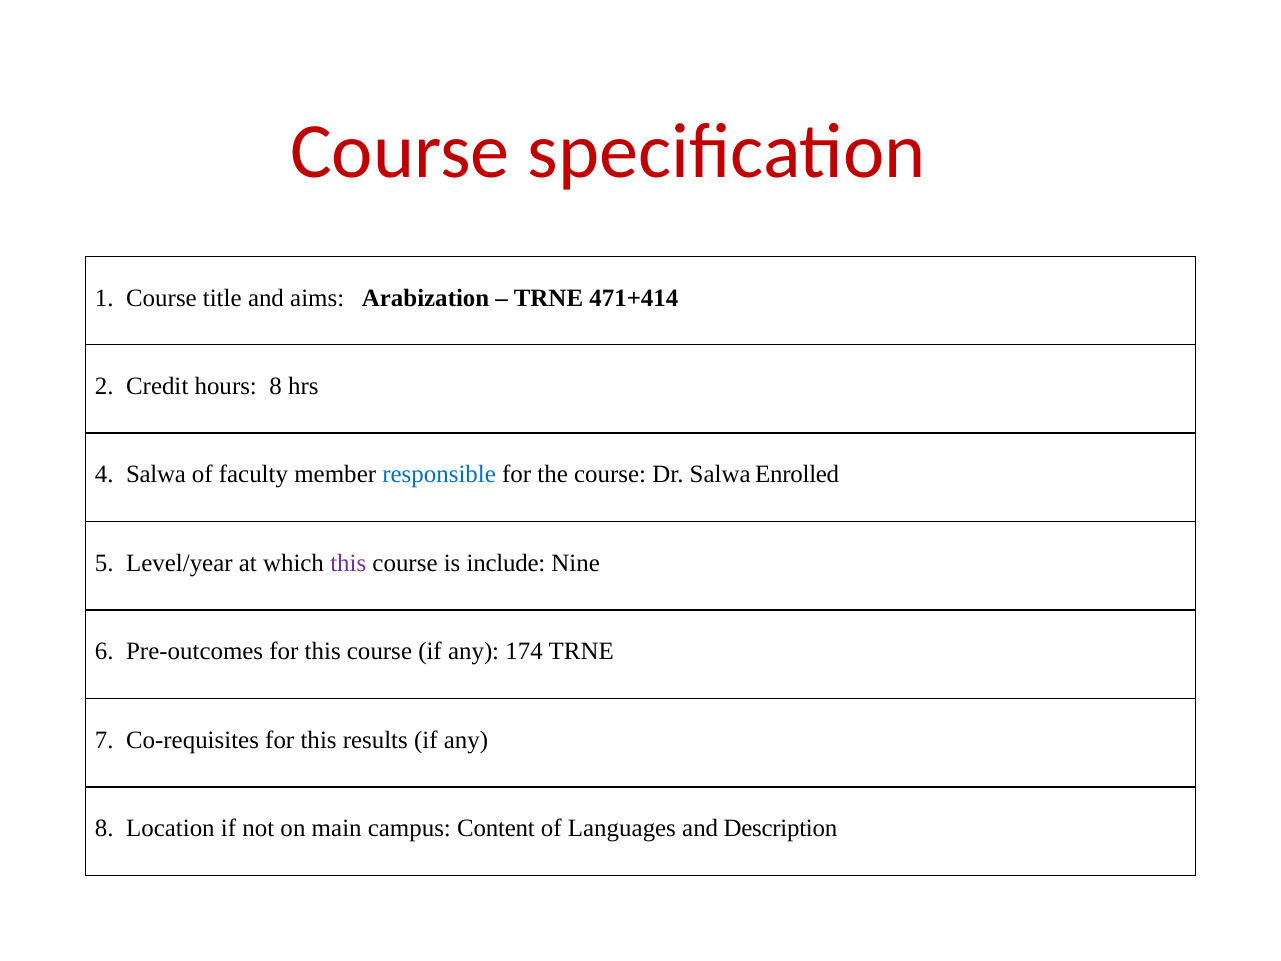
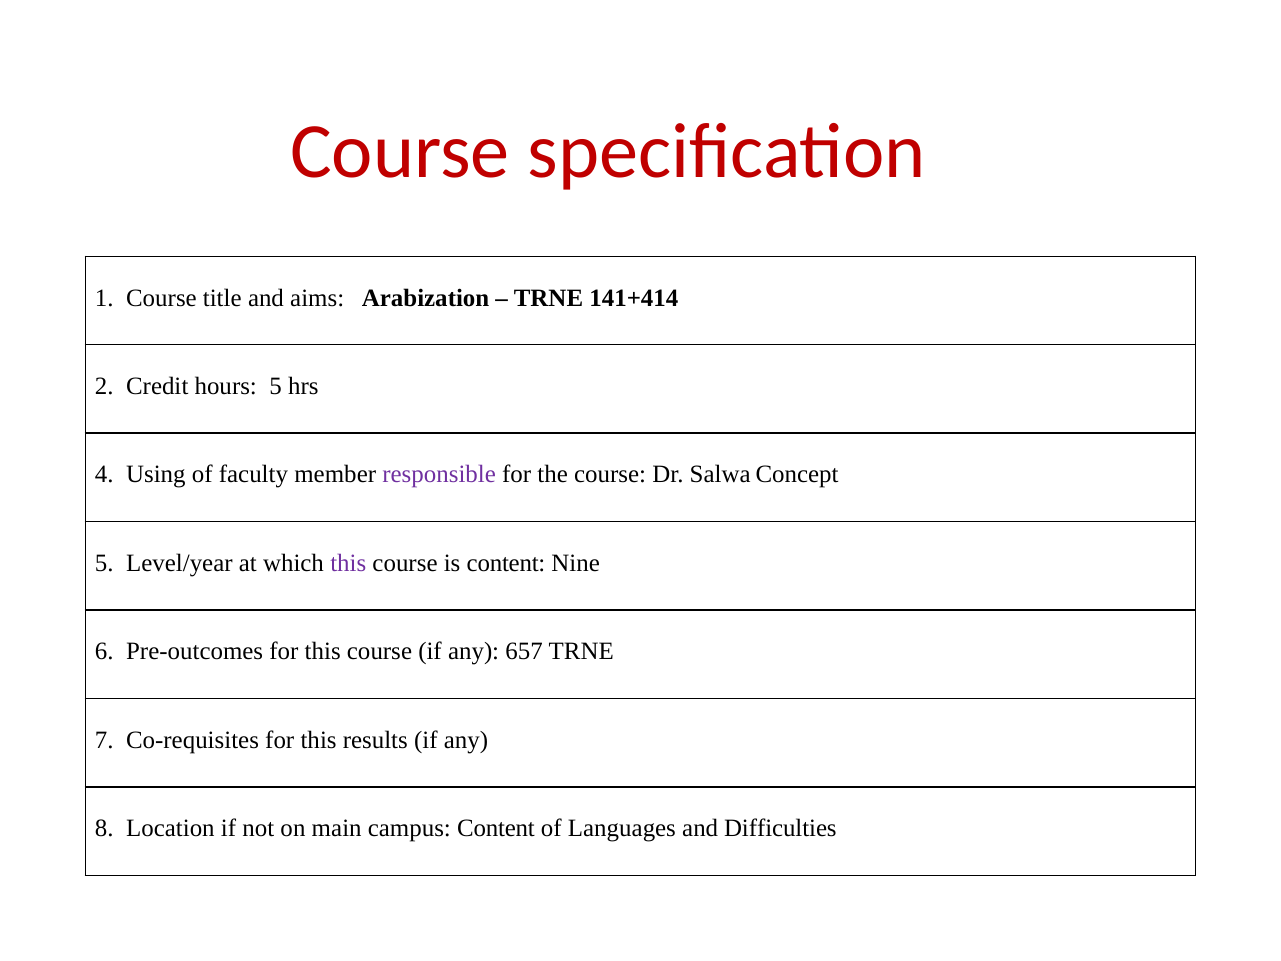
471+414: 471+414 -> 141+414 (634, 298)
hours 8: 8 -> 5 (276, 386)
4 Salwa: Salwa -> Using (156, 475)
responsible colour: blue -> purple (439, 475)
Enrolled: Enrolled -> Concept (797, 475)
is include: include -> content (506, 563)
174: 174 -> 657 (524, 651)
Description: Description -> Difficulties (780, 828)
